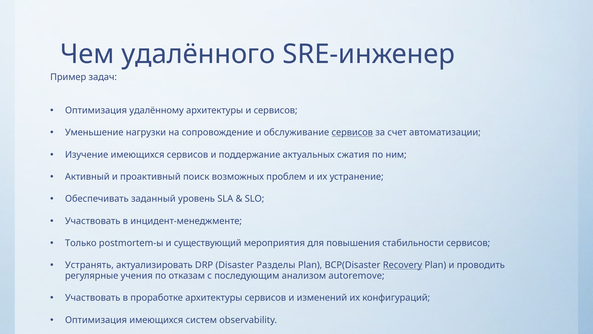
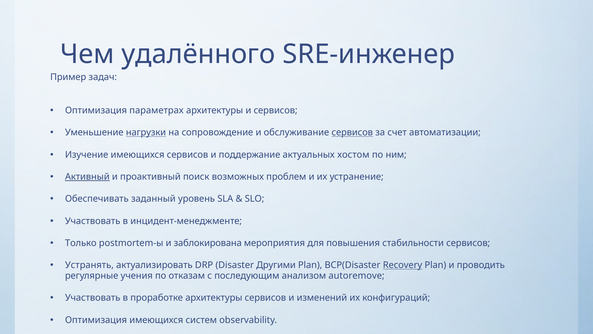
удалённому: удалённому -> параметрах (157, 110)
нагрузки underline: none -> present (146, 132)
сжатия: сжатия -> хостом (353, 154)
Активный underline: none -> present (87, 177)
существующий: существующий -> заблокирована (208, 243)
Разделы: Разделы -> Другими (276, 265)
